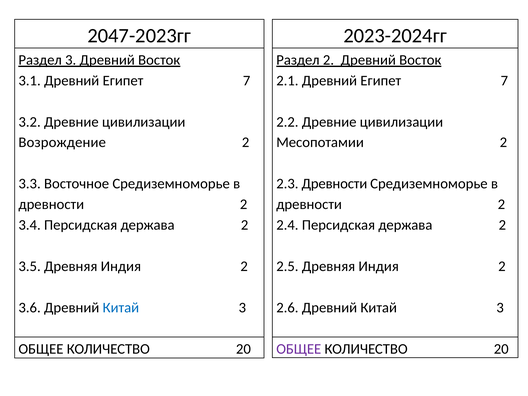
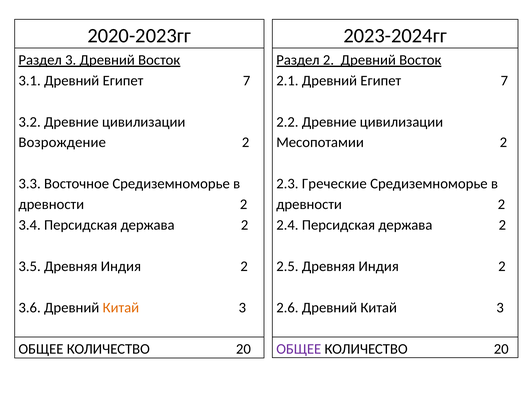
2047-2023гг: 2047-2023гг -> 2020-2023гг (139, 36)
2.3 Древности: Древности -> Греческие (334, 184)
Китай colour: blue -> orange (121, 308)
